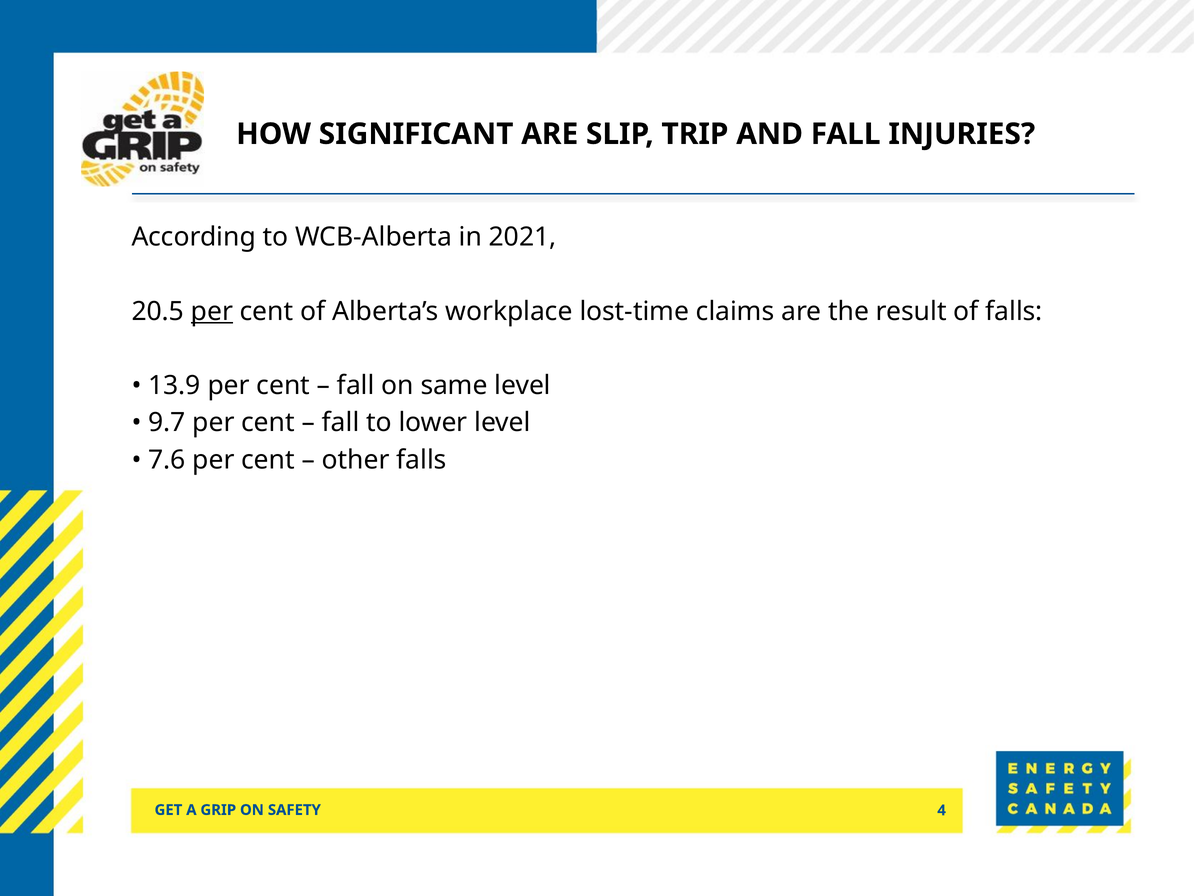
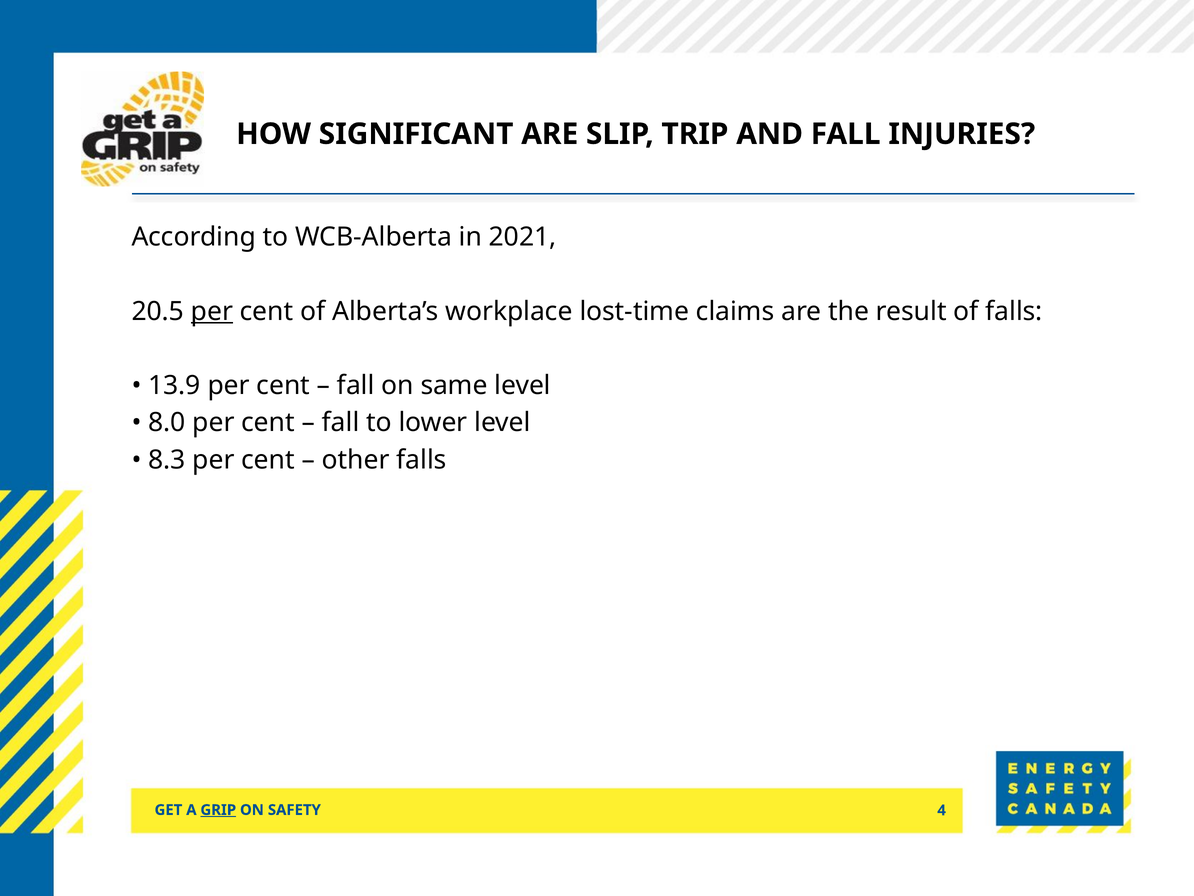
9.7: 9.7 -> 8.0 (167, 422)
7.6: 7.6 -> 8.3 (167, 460)
GRIP underline: none -> present (218, 810)
